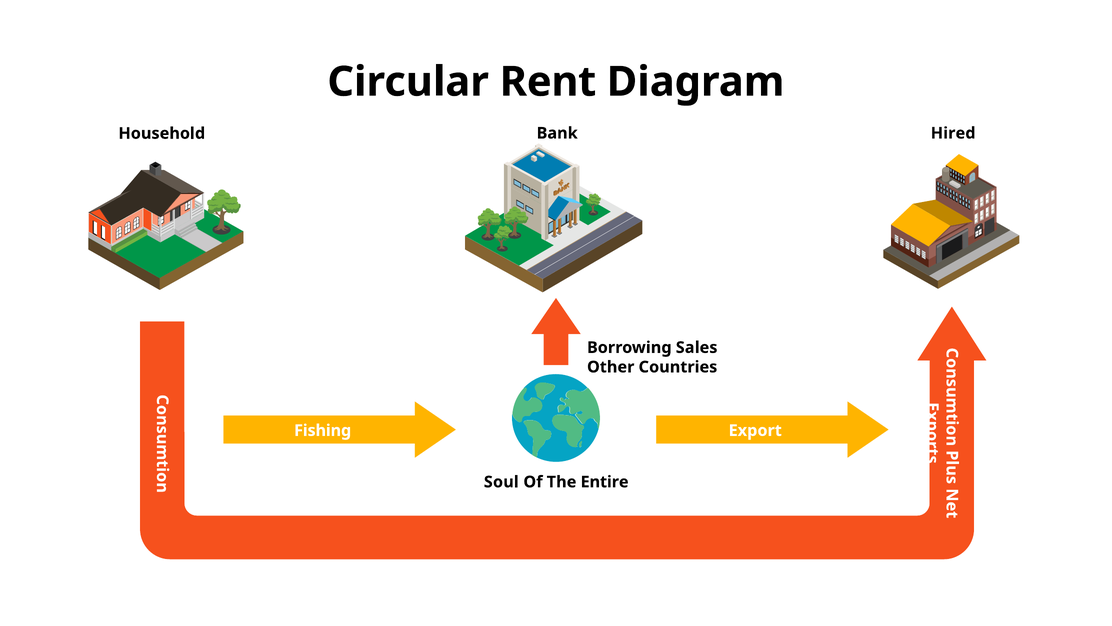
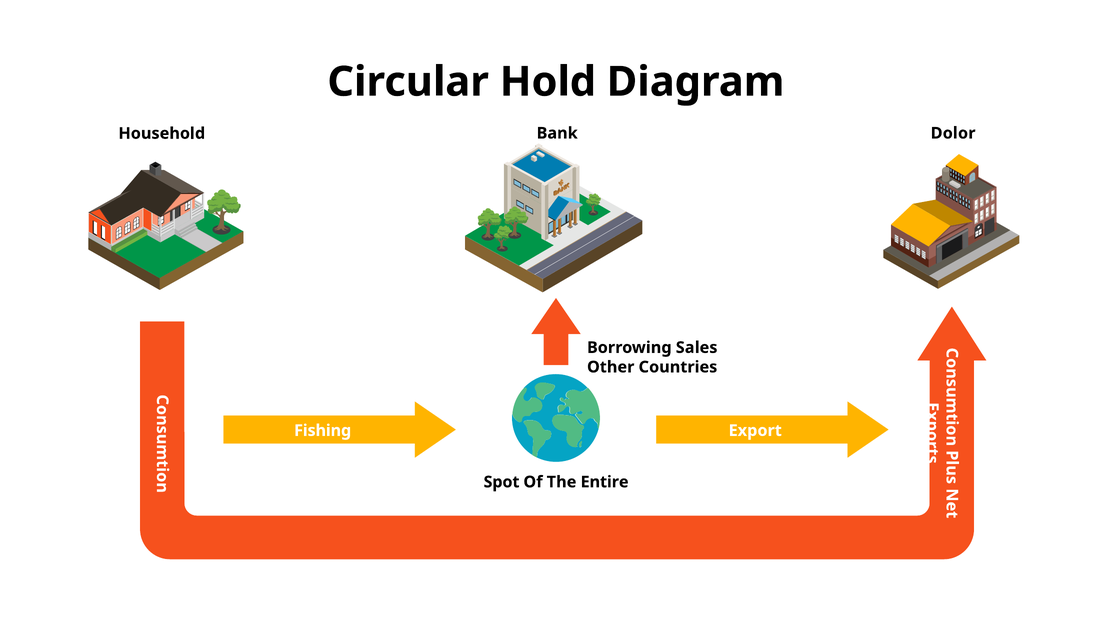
Rent: Rent -> Hold (548, 82)
Hired: Hired -> Dolor (953, 133)
Soul: Soul -> Spot (501, 482)
